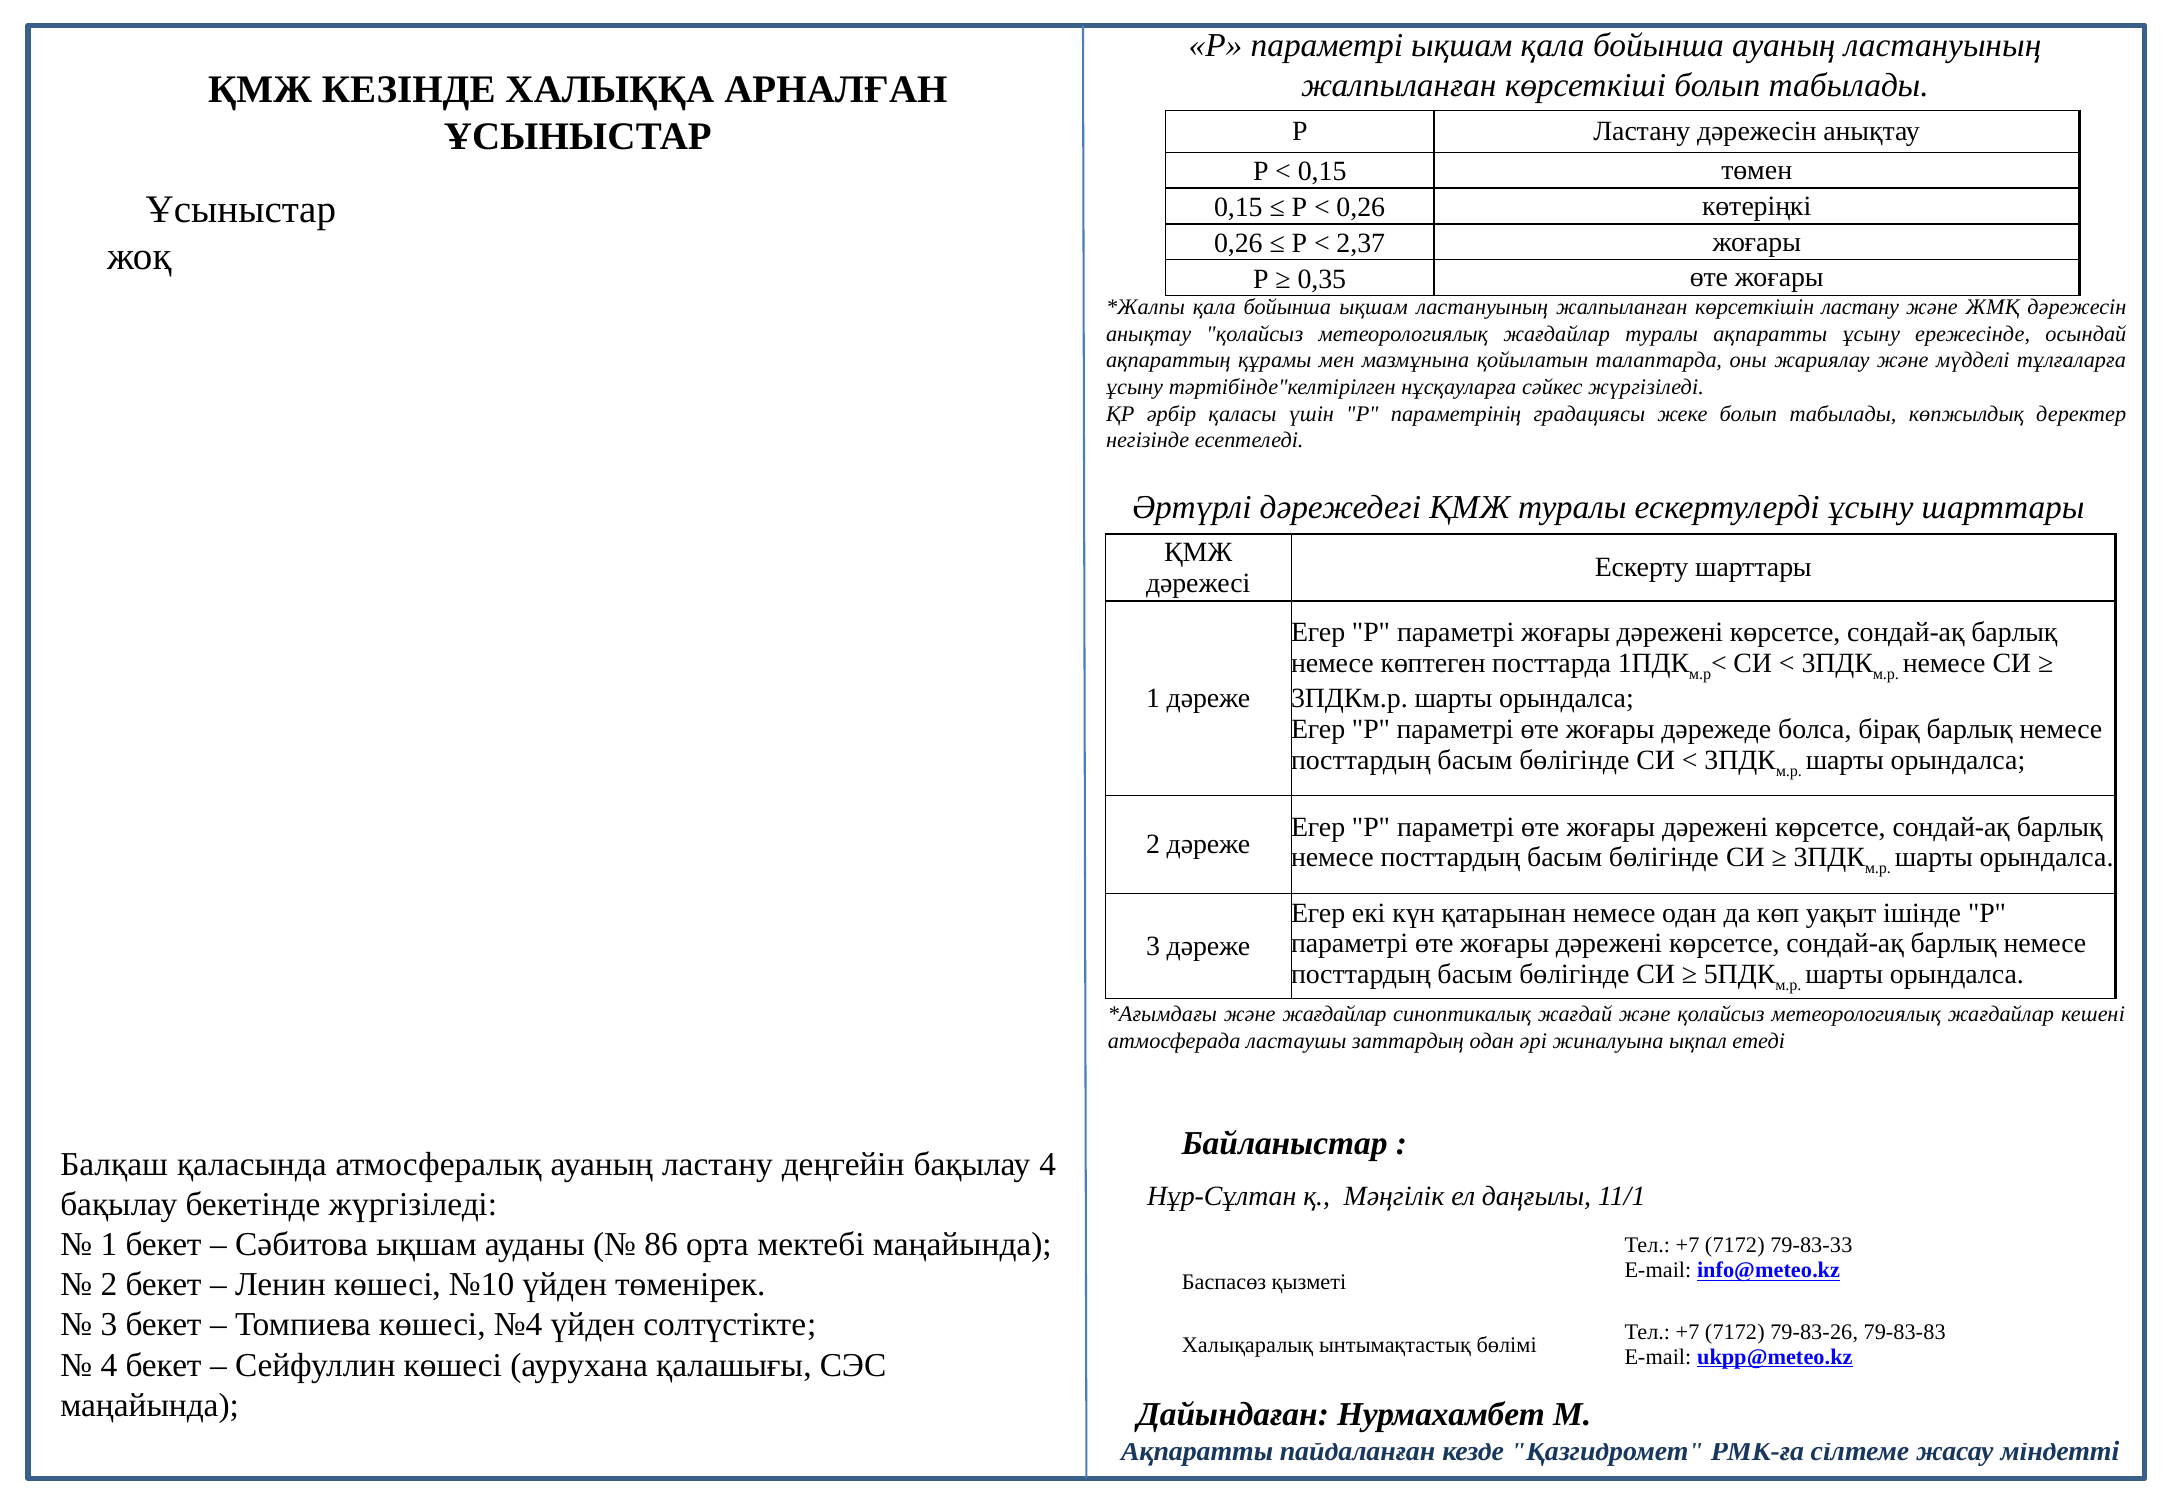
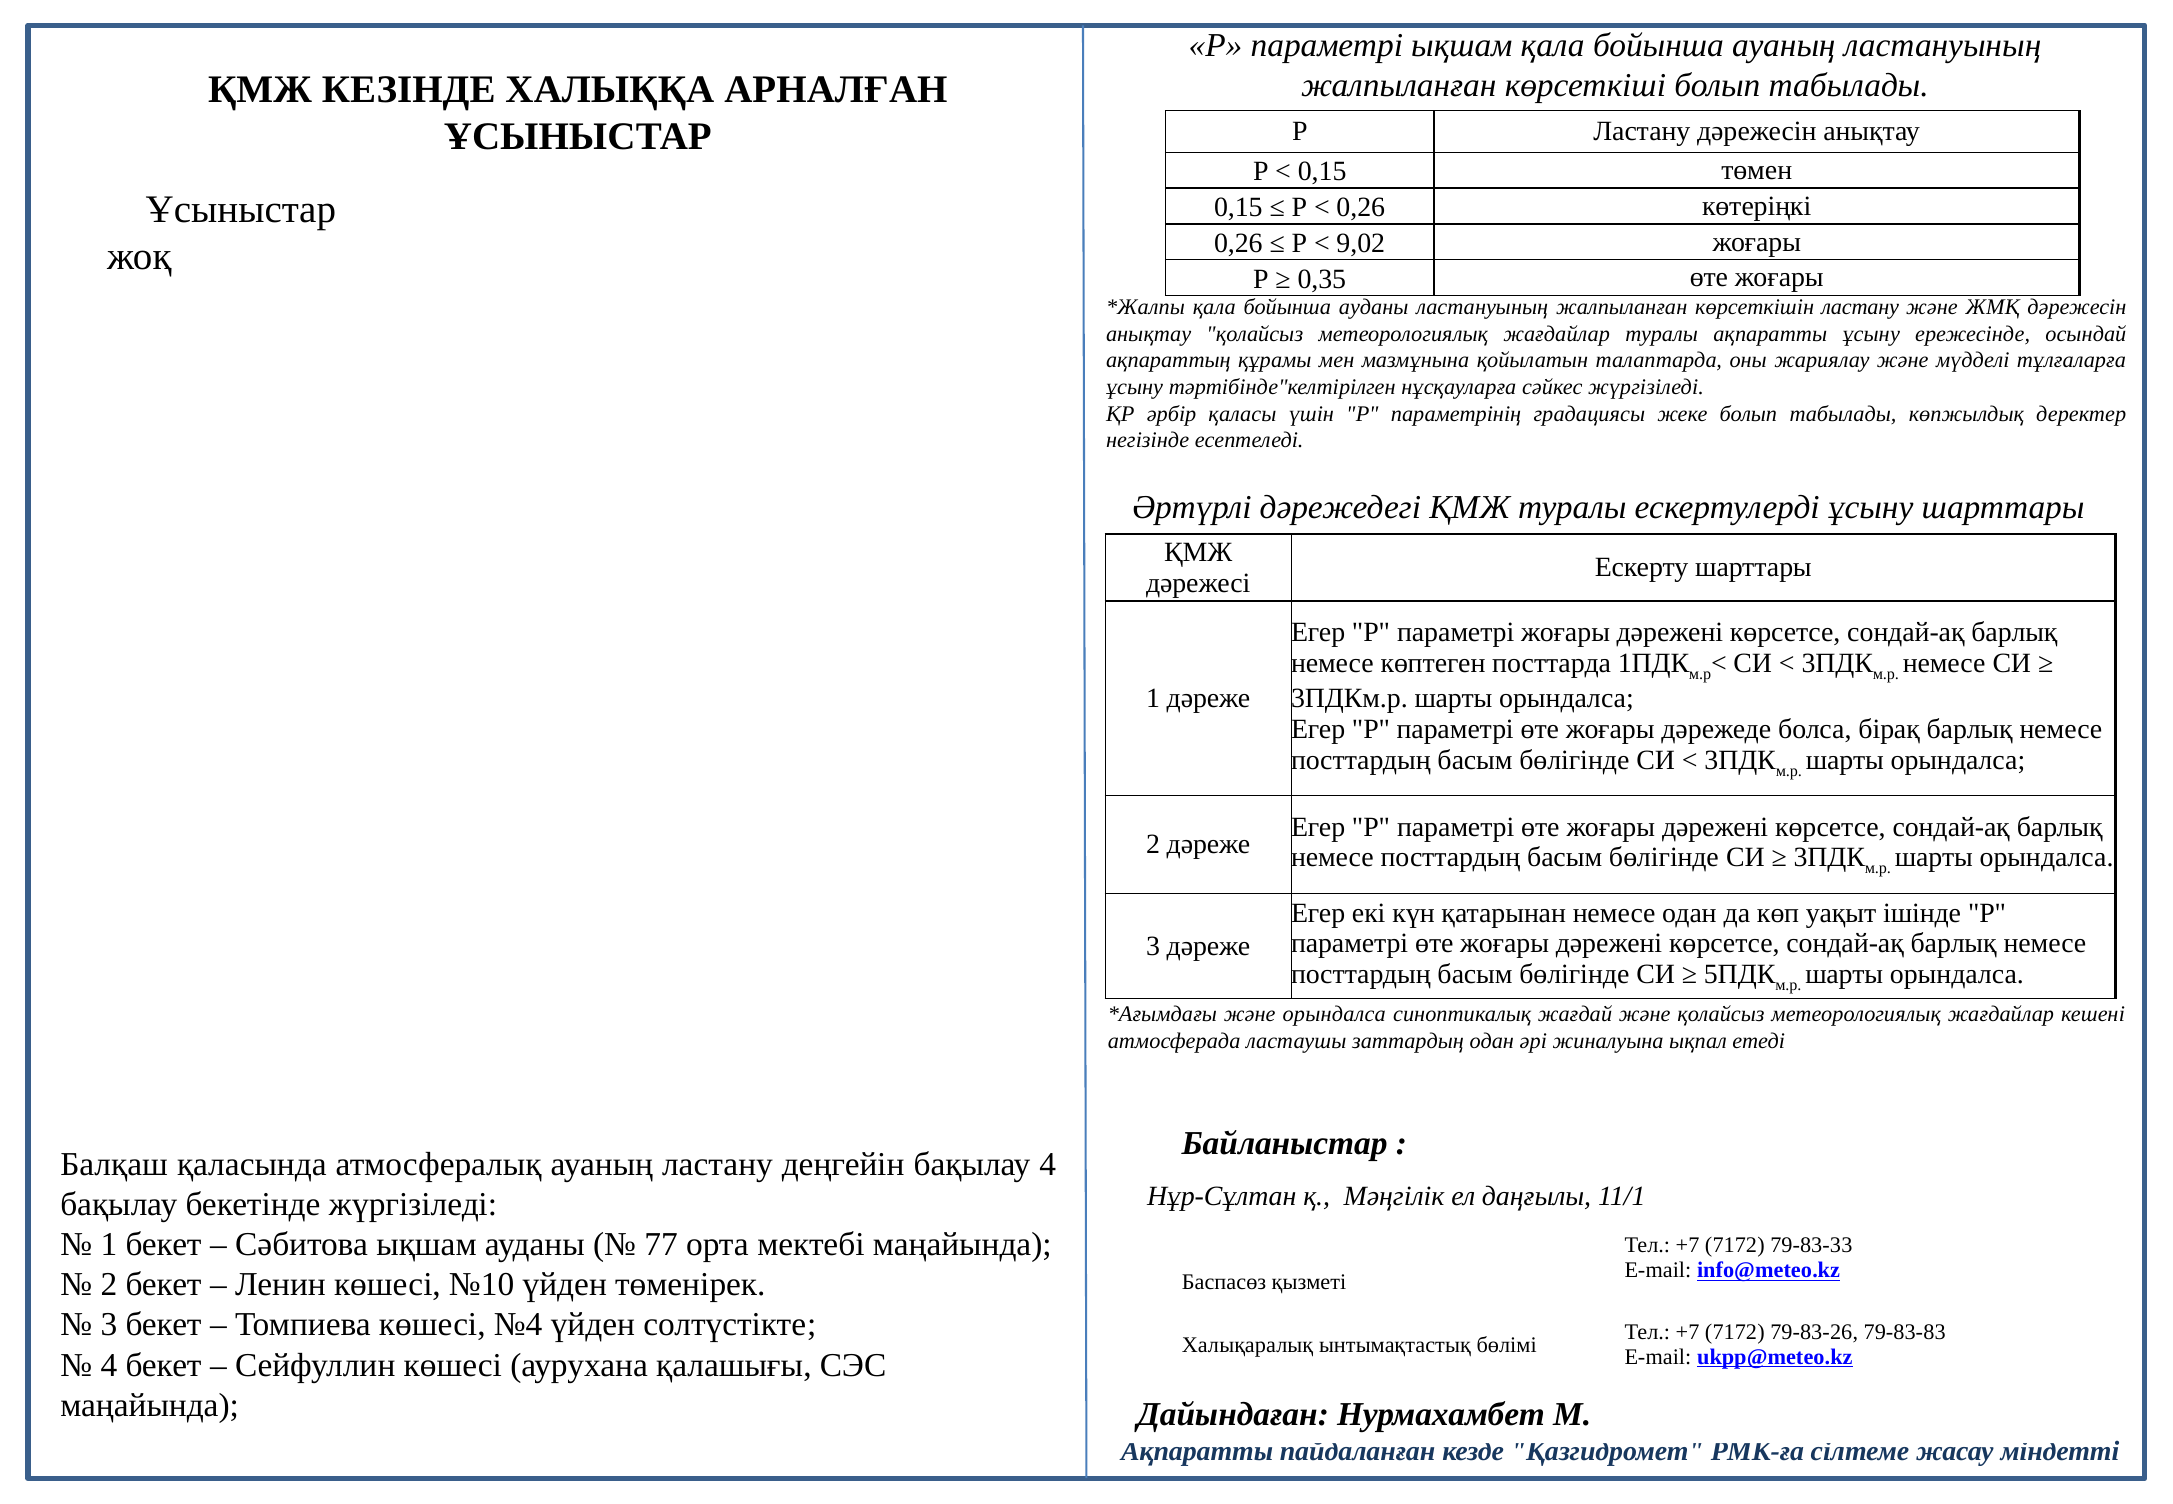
2,37: 2,37 -> 9,02 (1361, 243)
бойынша ықшам: ықшам -> ауданы (1374, 307)
және жағдайлар: жағдайлар -> орындалса (1334, 1014)
86: 86 -> 77 (661, 1245)
